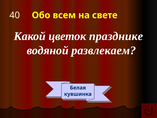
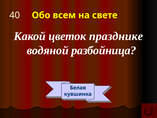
развлекаем: развлекаем -> разбойница (104, 50)
